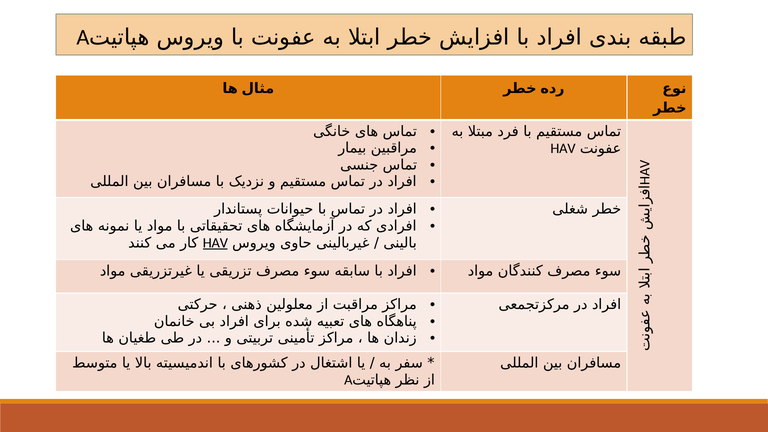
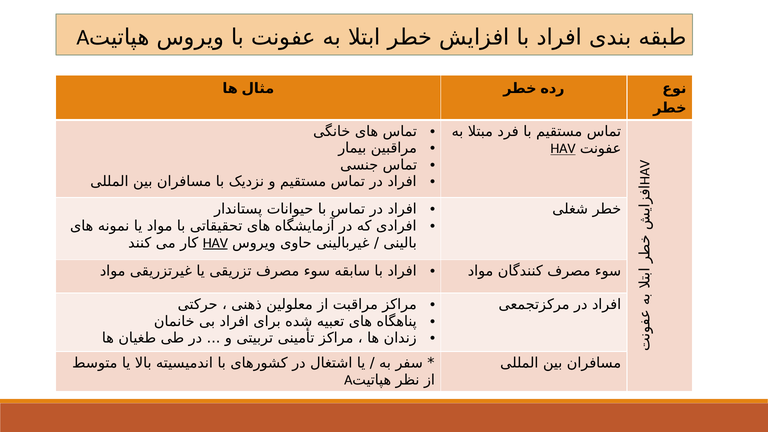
HAV underline: none -> present (563, 149)
